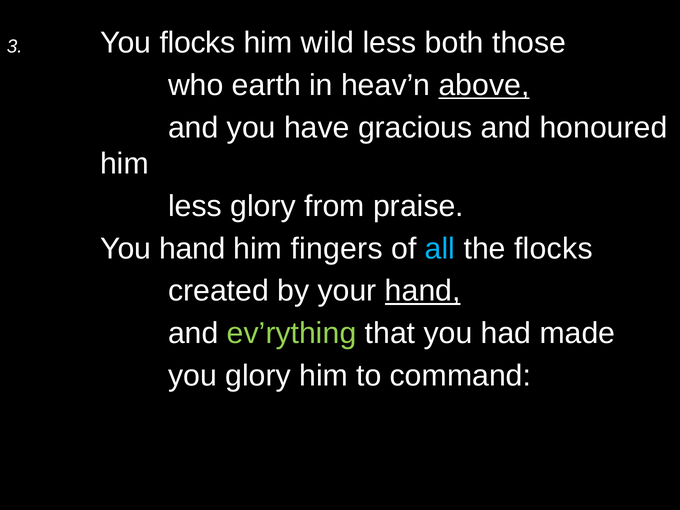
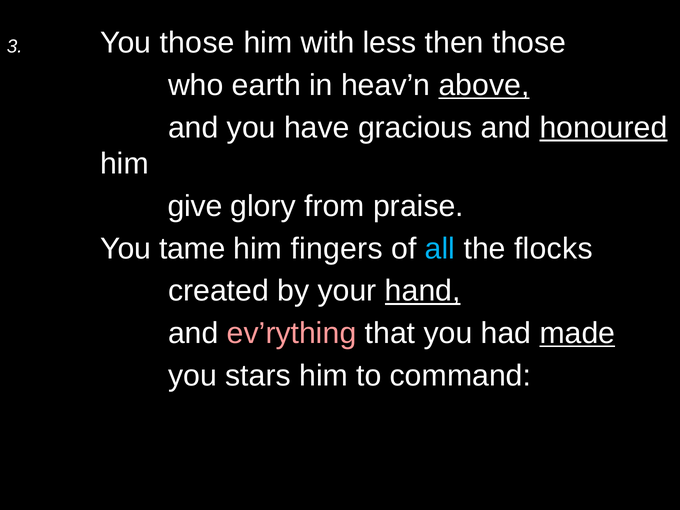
You flocks: flocks -> those (197, 43)
wild: wild -> with (328, 43)
both: both -> then (454, 43)
honoured underline: none -> present (603, 128)
less: less -> give (195, 206)
You hand: hand -> tame (192, 249)
ev’rything colour: light green -> pink (292, 333)
made underline: none -> present (577, 333)
you glory: glory -> stars (258, 376)
